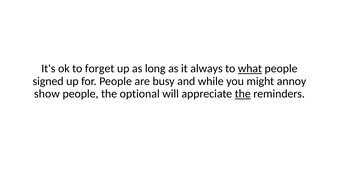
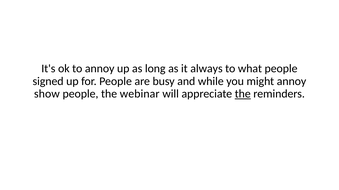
to forget: forget -> annoy (100, 69)
what underline: present -> none (250, 69)
optional: optional -> webinar (140, 94)
